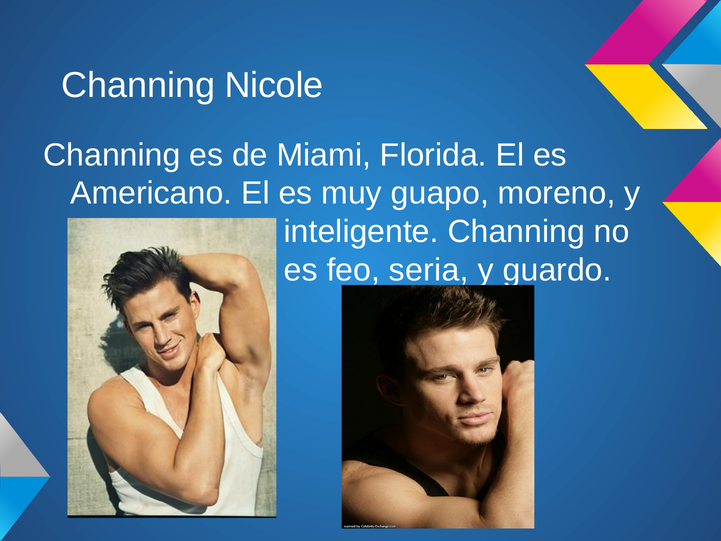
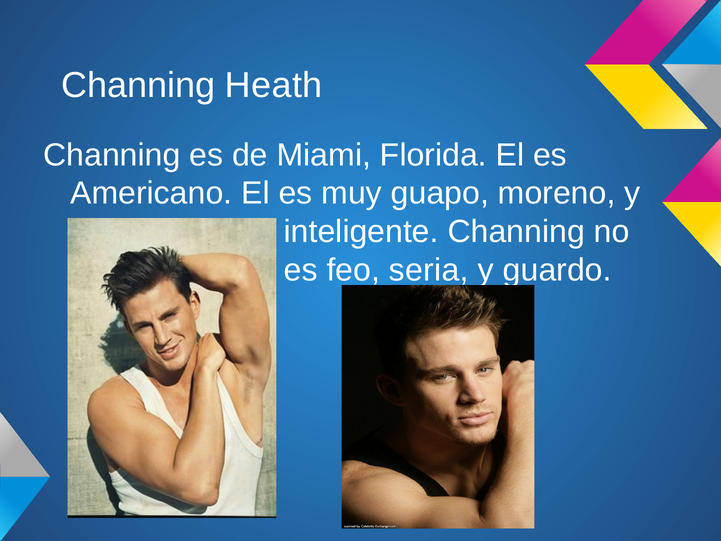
Nicole: Nicole -> Heath (274, 85)
